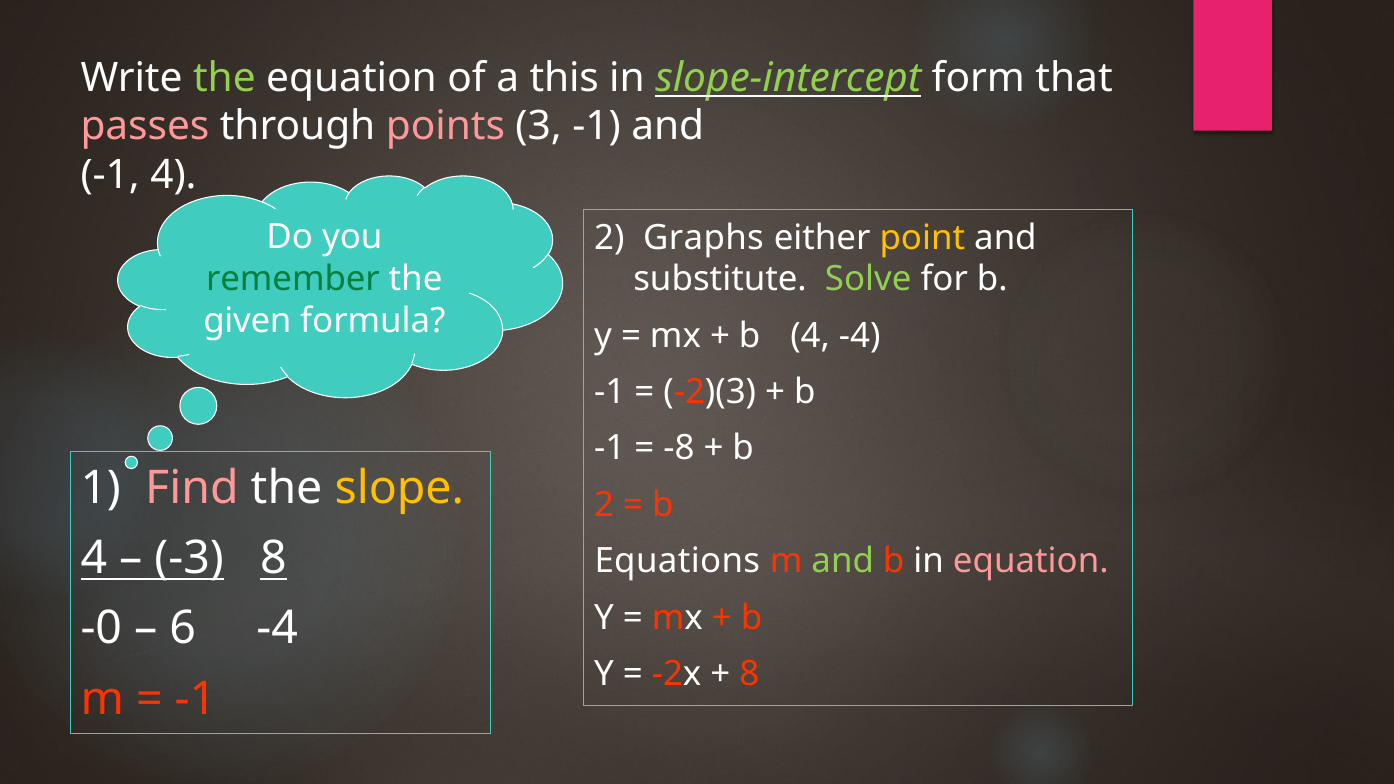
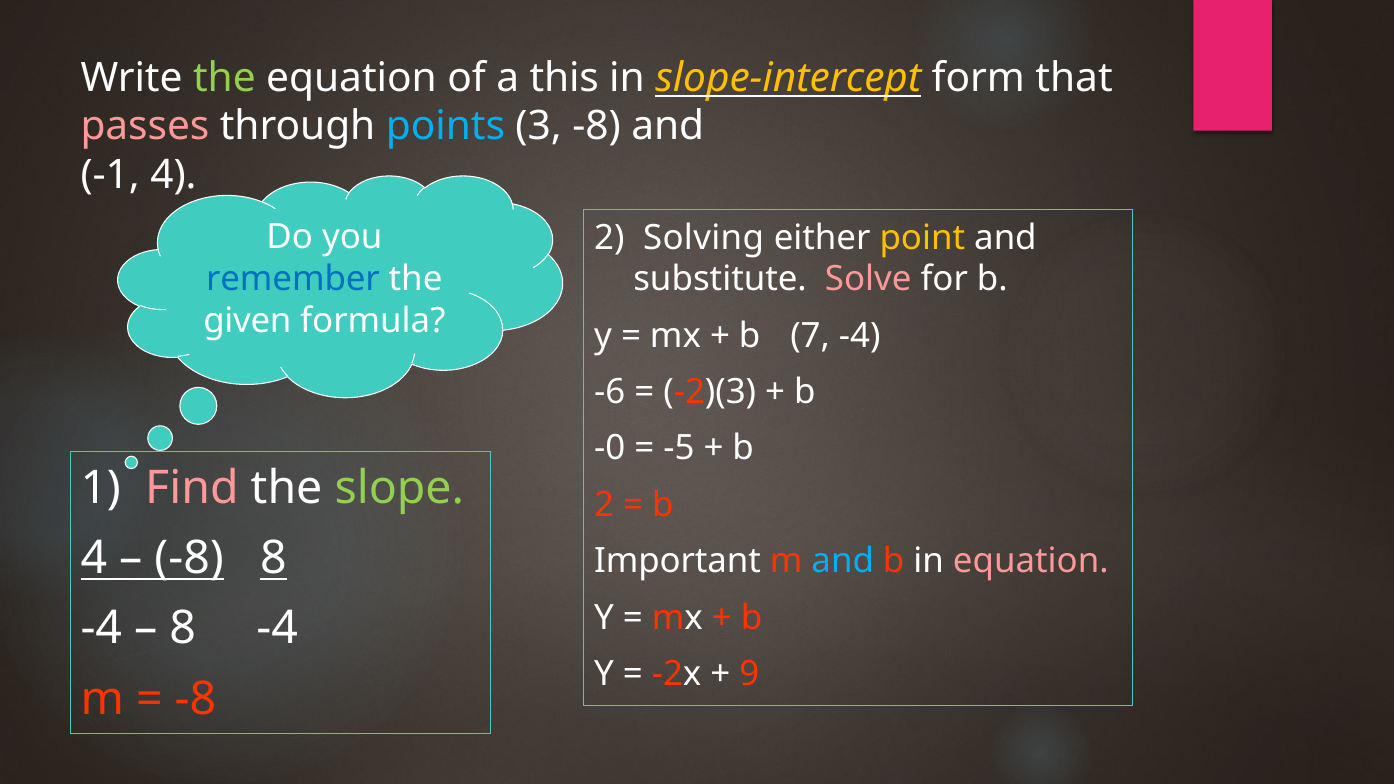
slope-intercept colour: light green -> yellow (788, 78)
points colour: pink -> light blue (445, 126)
3 -1: -1 -> -8 (597, 126)
Graphs: Graphs -> Solving (704, 238)
remember colour: green -> blue (293, 279)
Solve colour: light green -> pink (868, 280)
b 4: 4 -> 7 (810, 336)
-1: -1 -> -6 (610, 392)
-1: -1 -> -0 (610, 449)
-8: -8 -> -5 (679, 449)
slope colour: yellow -> light green (399, 488)
-3: -3 -> -8 (189, 558)
Equations: Equations -> Important (678, 561)
and colour: light green -> light blue (843, 561)
-0: -0 -> -4 (101, 629)
6: 6 -> 8 (183, 629)
8: 8 -> 9 (749, 674)
-1: -1 -> -8 (195, 699)
